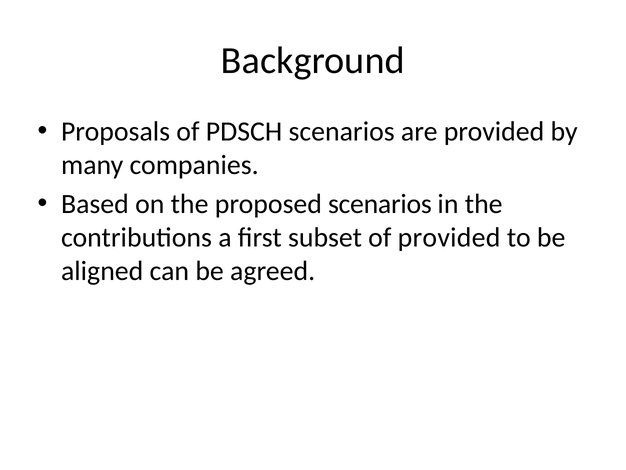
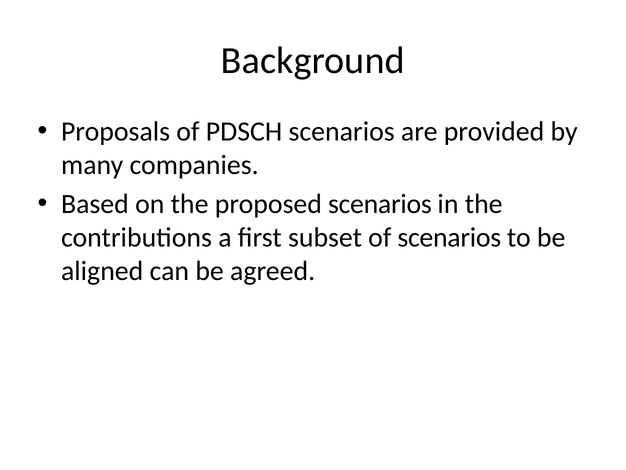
of provided: provided -> scenarios (449, 237)
